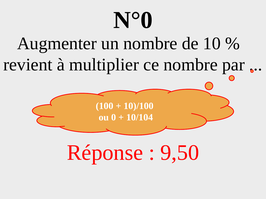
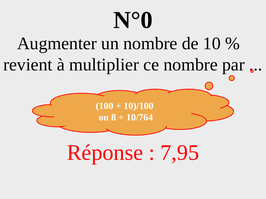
0: 0 -> 8 (114, 118)
10/104: 10/104 -> 10/764 (140, 118)
9,50: 9,50 -> 7,95 (180, 153)
